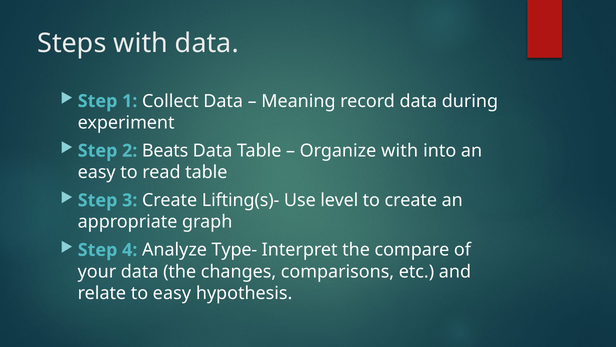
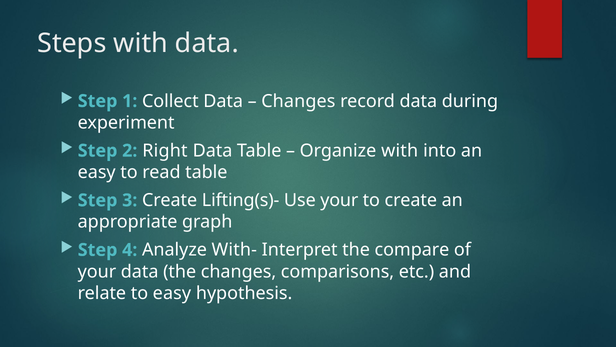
Meaning: Meaning -> Changes (298, 101)
Beats: Beats -> Right (165, 150)
Use level: level -> your (339, 200)
Type-: Type- -> With- (234, 250)
